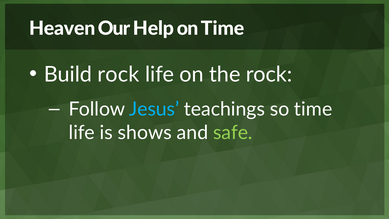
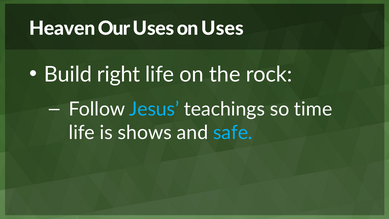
Our Help: Help -> Uses (153, 28)
on Time: Time -> Uses (222, 28)
Build rock: rock -> right (119, 74)
safe colour: light green -> light blue (233, 133)
